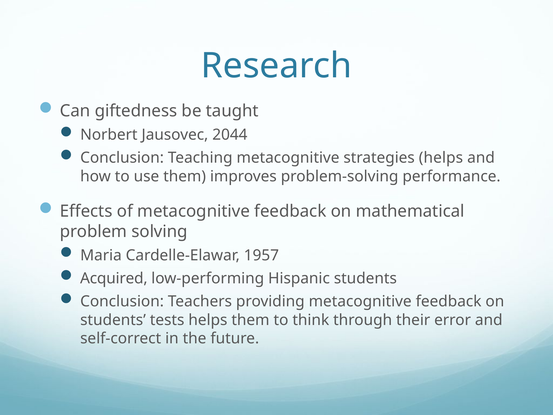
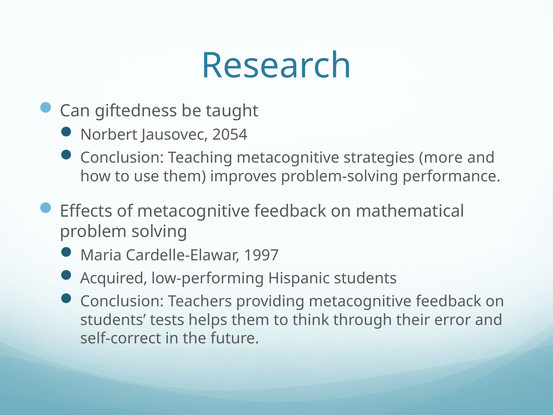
2044: 2044 -> 2054 (230, 135)
strategies helps: helps -> more (441, 158)
1957: 1957 -> 1997 (261, 255)
